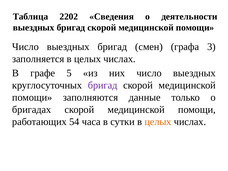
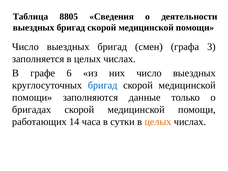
2202: 2202 -> 8805 (69, 17)
5: 5 -> 6 (69, 73)
бригад colour: purple -> blue (103, 85)
54: 54 -> 14 (74, 122)
